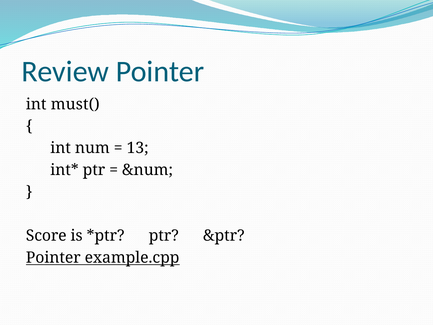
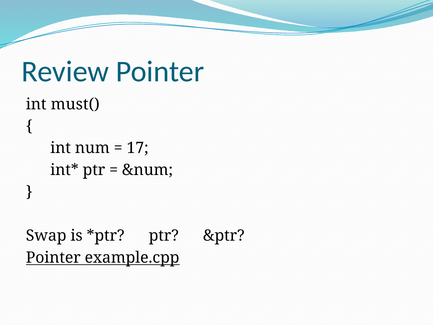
13: 13 -> 17 (138, 148)
Score: Score -> Swap (46, 235)
